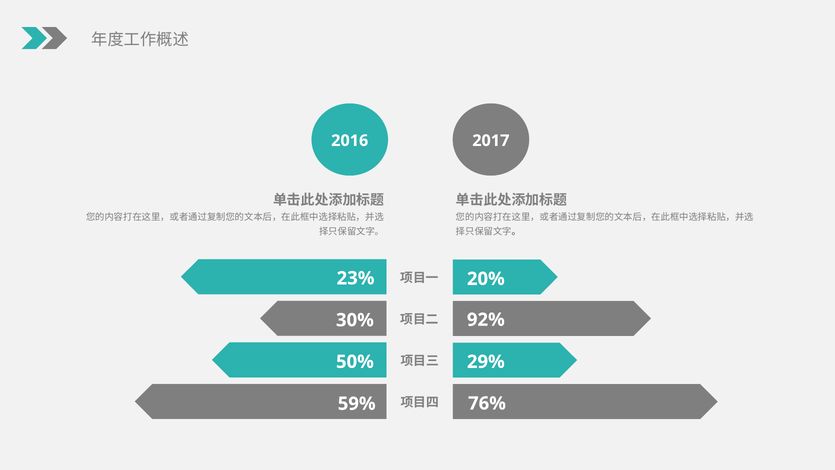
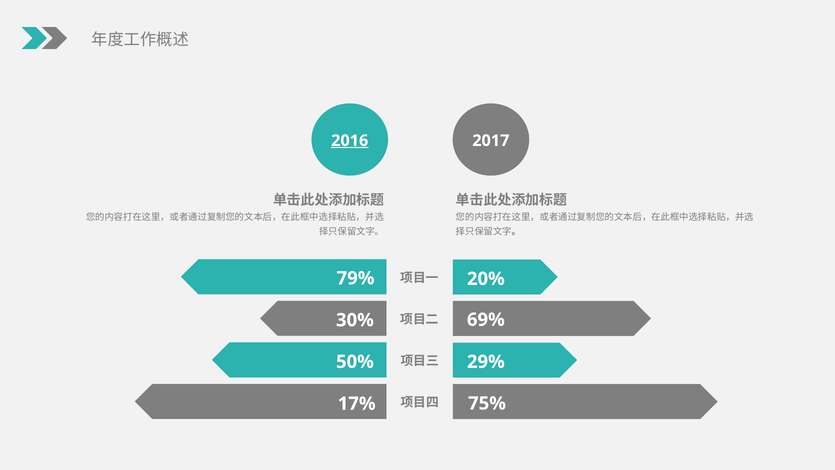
2016 underline: none -> present (350, 141)
23%: 23% -> 79% (356, 278)
92%: 92% -> 69% (486, 320)
76%: 76% -> 75% (487, 403)
59%: 59% -> 17% (357, 403)
